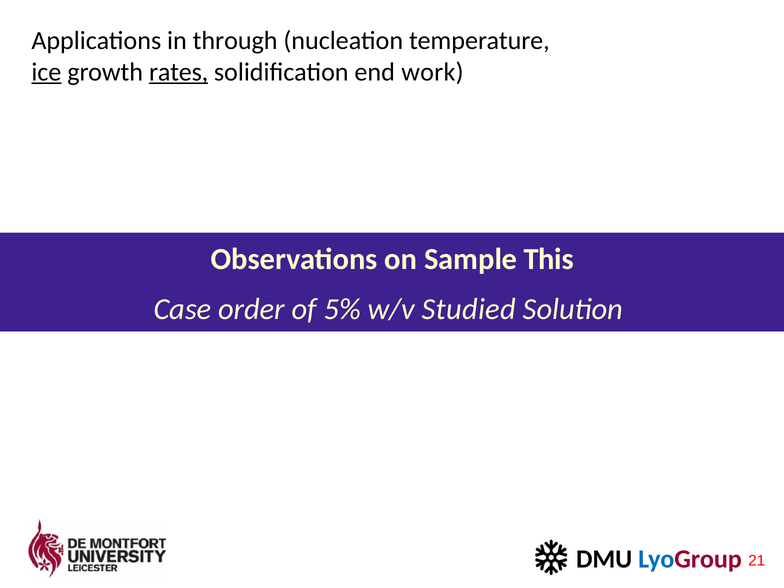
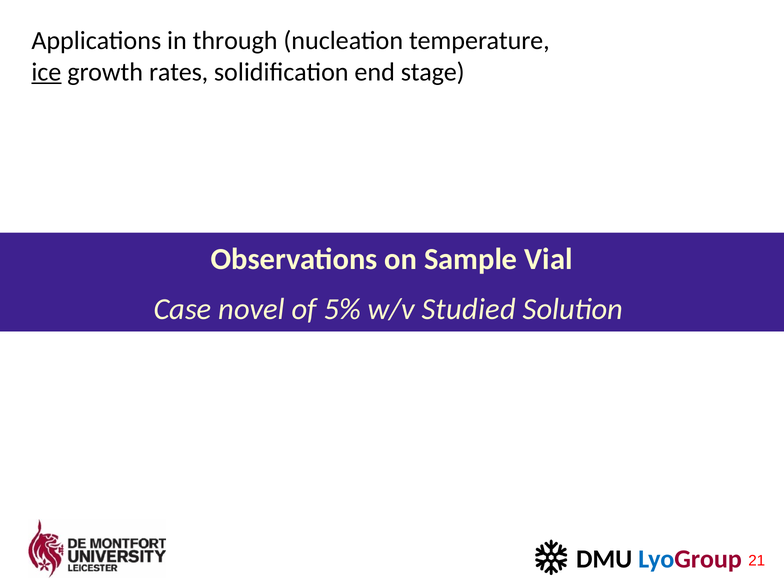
rates underline: present -> none (179, 72)
work: work -> stage (433, 72)
This: This -> Vial (548, 259)
order: order -> novel (252, 309)
